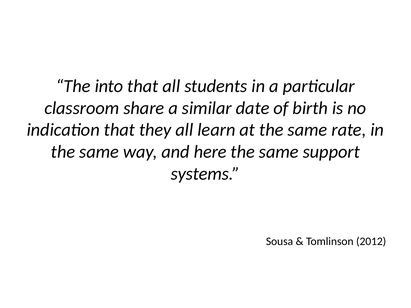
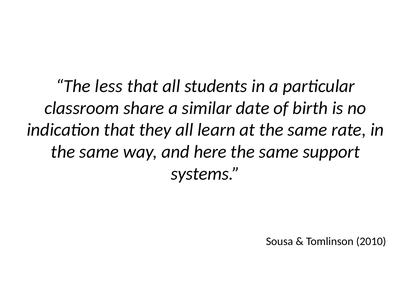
into: into -> less (109, 86)
2012: 2012 -> 2010 (371, 242)
